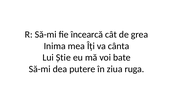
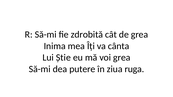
încearcă: încearcă -> zdrobită (87, 35)
voi bate: bate -> grea (122, 58)
